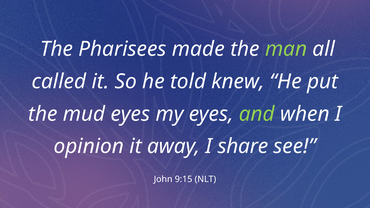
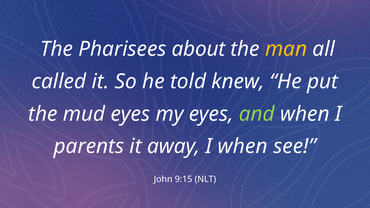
made: made -> about (198, 49)
man colour: light green -> yellow (286, 49)
opinion: opinion -> parents (89, 146)
I share: share -> when (243, 146)
